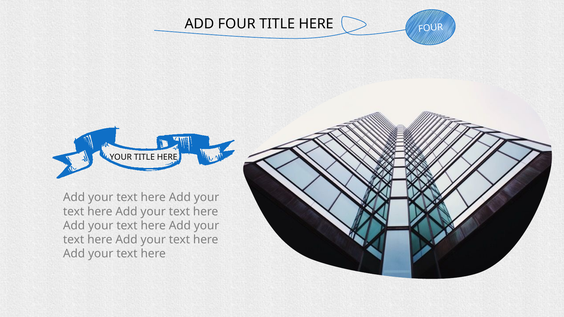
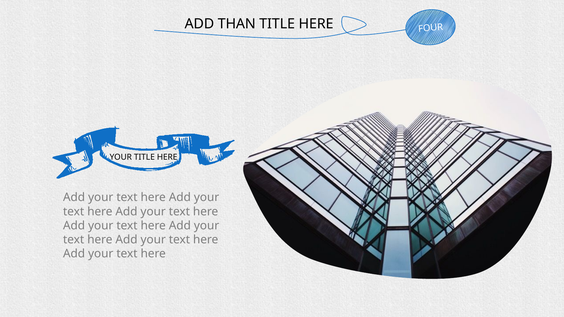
ADD FOUR: FOUR -> THAN (237, 24)
